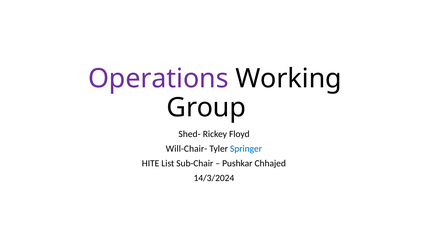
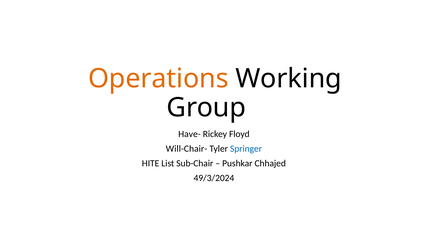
Operations colour: purple -> orange (158, 78)
Shed-: Shed- -> Have- (190, 134)
14/3/2024: 14/3/2024 -> 49/3/2024 (214, 178)
